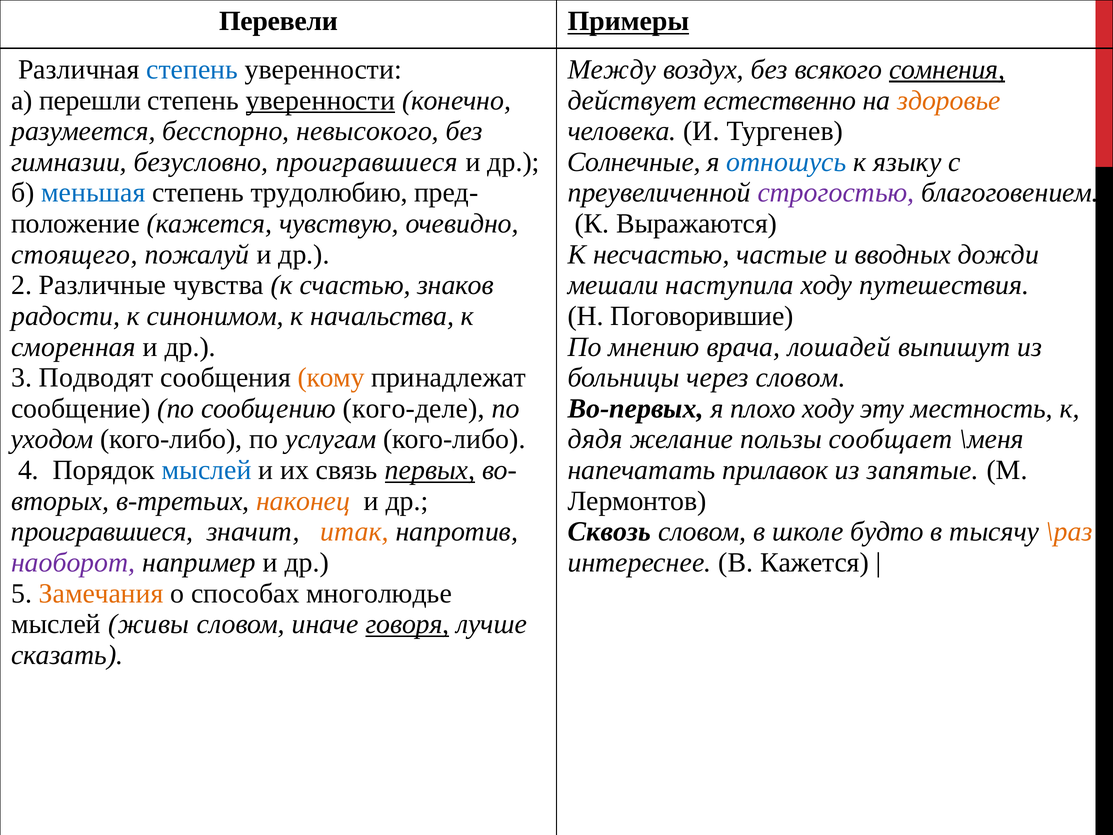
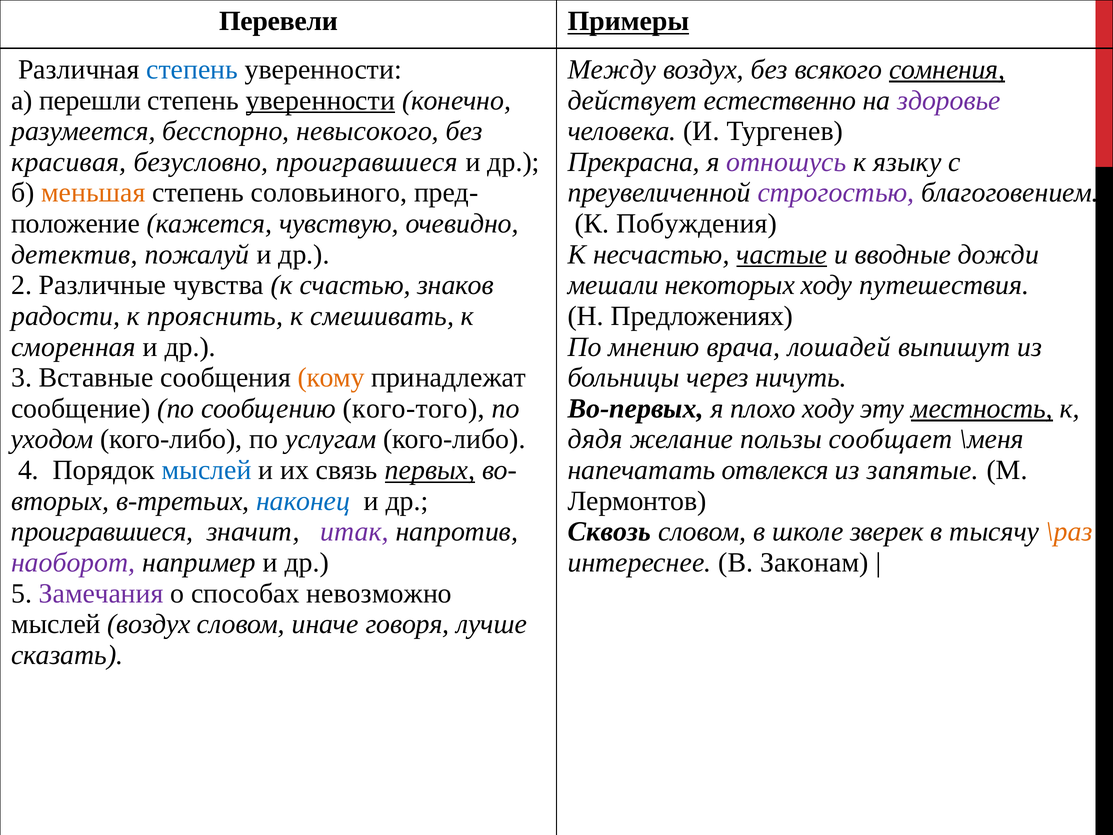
здоровье colour: orange -> purple (949, 100)
гимназии: гимназии -> красивая (69, 162)
Солнечные: Солнечные -> Прекрасна (634, 162)
отношусь colour: blue -> purple (786, 162)
меньшая colour: blue -> orange (93, 193)
трудолюбию: трудолюбию -> соловьиного (329, 193)
Выражаются: Выражаются -> Побуждения (697, 224)
стоящего: стоящего -> детектив (74, 254)
частые underline: none -> present (782, 254)
вводных: вводных -> вводные (903, 254)
наступила: наступила -> некоторых (730, 285)
синонимом: синонимом -> прояснить (215, 316)
начальства: начальства -> смешивать (382, 316)
Поговорившие: Поговорившие -> Предложениях (702, 316)
Подводят: Подводят -> Вставные (96, 378)
через словом: словом -> ничуть (801, 378)
кого-деле: кого-деле -> кого-того (414, 408)
местность underline: none -> present (982, 408)
прилавок: прилавок -> отвлекся (775, 470)
наконец colour: orange -> blue (303, 501)
итак colour: orange -> purple (355, 532)
будто: будто -> зверек (887, 532)
В Кажется: Кажется -> Законам (814, 562)
Замечания colour: orange -> purple (101, 593)
многолюдье: многолюдье -> невозможно (379, 593)
мыслей живы: живы -> воздух (149, 624)
говоря underline: present -> none (407, 624)
